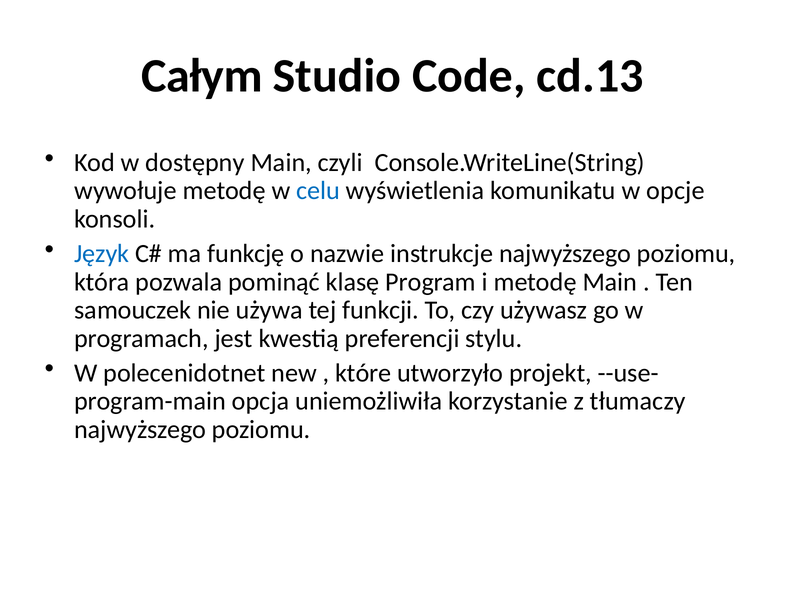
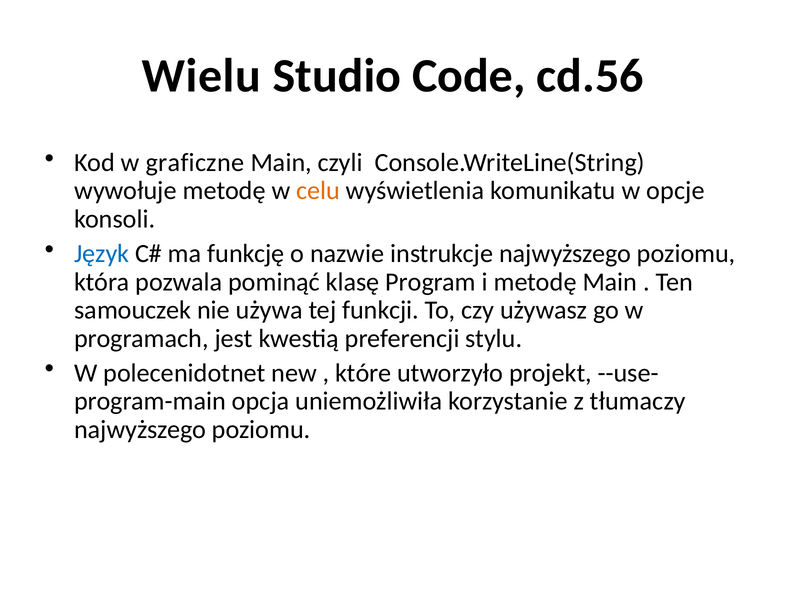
Całym: Całym -> Wielu (201, 76)
cd.13: cd.13 -> cd.56 (590, 76)
dostępny: dostępny -> graficzne (195, 163)
celu colour: blue -> orange (318, 191)
